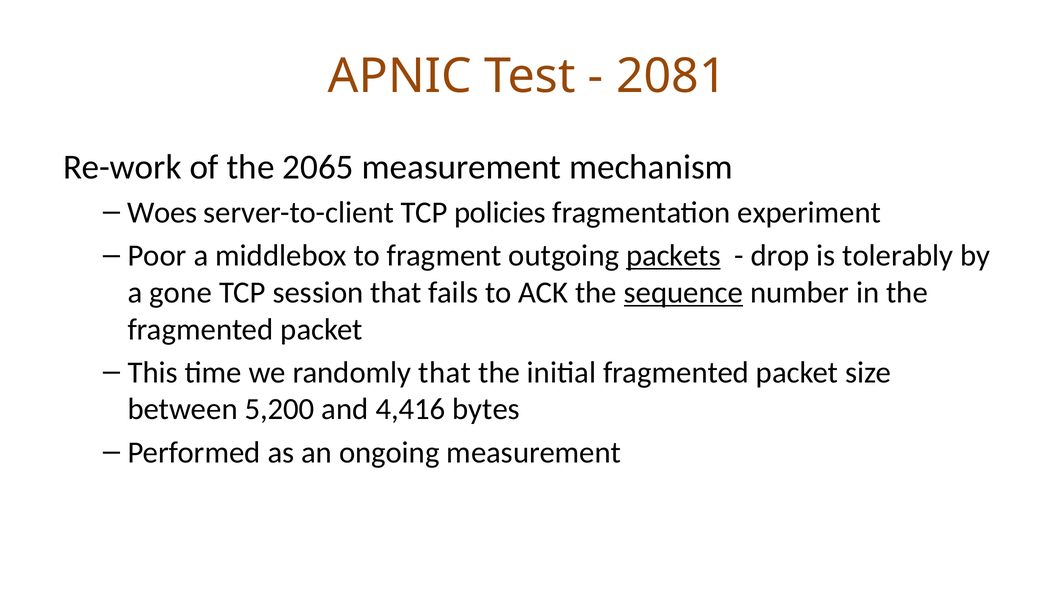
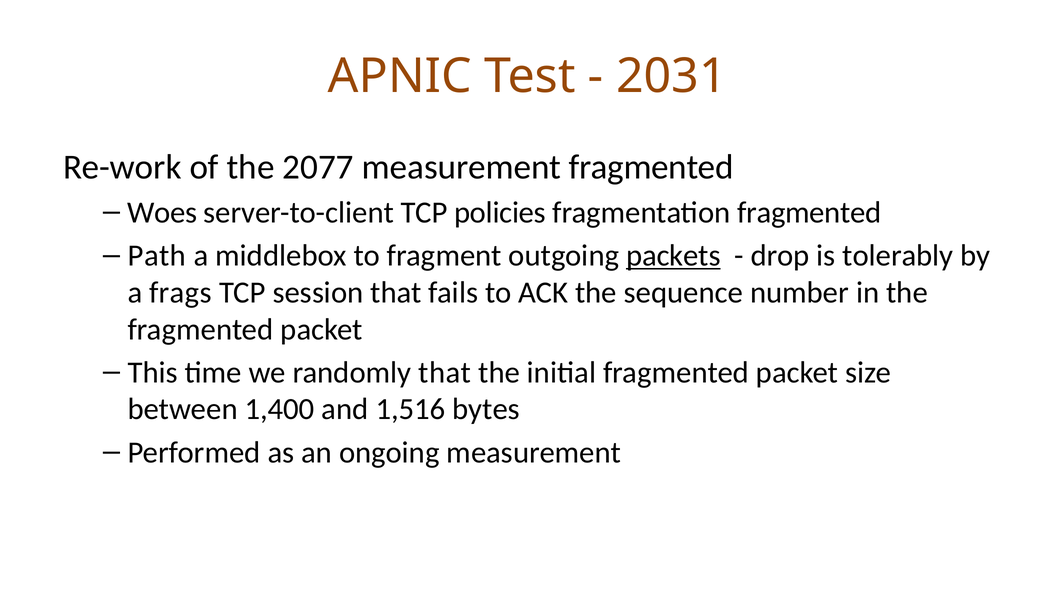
2081: 2081 -> 2031 (671, 77)
2065: 2065 -> 2077 (318, 167)
measurement mechanism: mechanism -> fragmented (651, 167)
fragmentation experiment: experiment -> fragmented (809, 213)
Poor: Poor -> Path (157, 256)
gone: gone -> frags (181, 293)
sequence underline: present -> none (683, 293)
5,200: 5,200 -> 1,400 (280, 410)
4,416: 4,416 -> 1,516 (410, 410)
